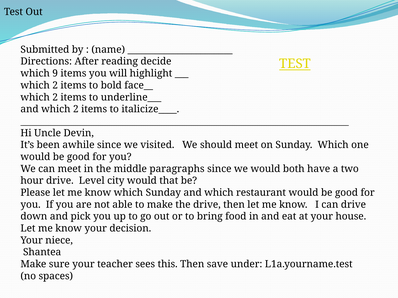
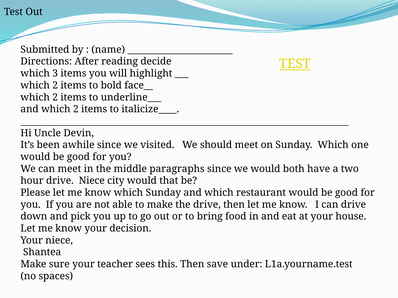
9: 9 -> 3 (55, 74)
drive Level: Level -> Niece (92, 181)
